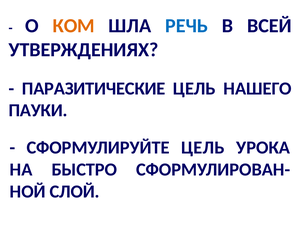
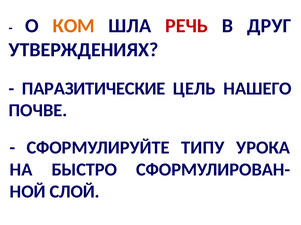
РЕЧЬ colour: blue -> red (187, 26)
ВСЕЙ: ВСЕЙ -> ДРУГ (269, 26)
ПАУКИ: ПАУКИ -> ПОЧВЕ (38, 111)
СФОРМУЛИРУЙТЕ ЦЕЛЬ: ЦЕЛЬ -> ТИПУ (203, 148)
